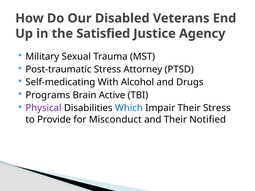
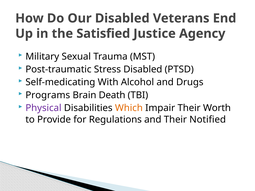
Stress Attorney: Attorney -> Disabled (143, 69)
Active: Active -> Death (112, 95)
Which colour: blue -> orange (129, 108)
Their Stress: Stress -> Worth (217, 108)
Misconduct: Misconduct -> Regulations (115, 120)
